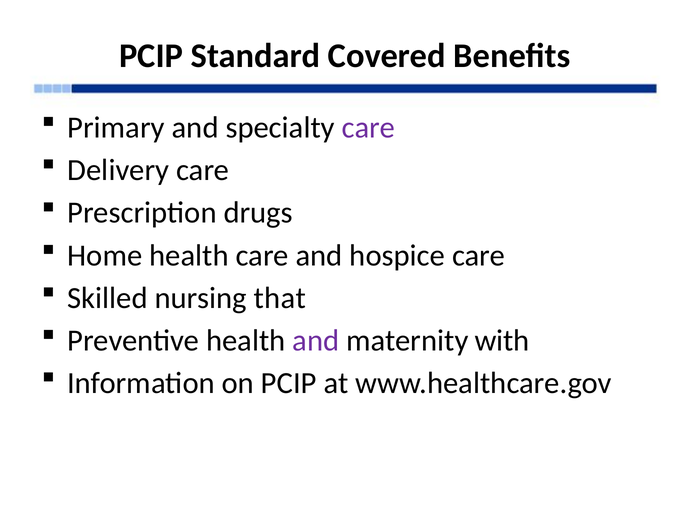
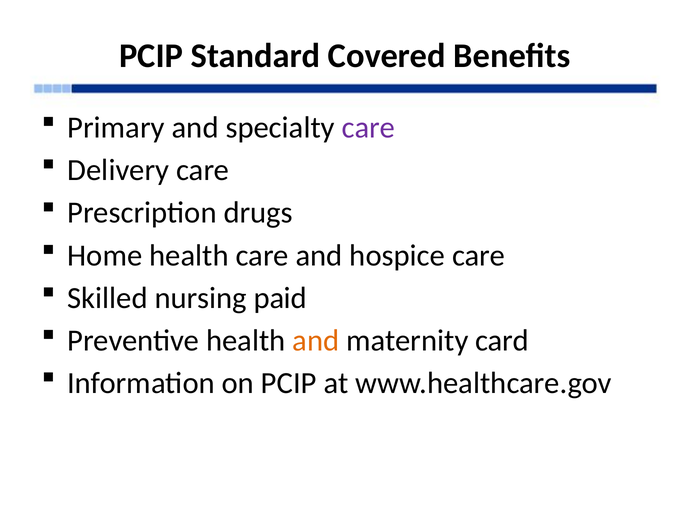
that: that -> paid (280, 298)
and colour: purple -> orange (316, 340)
maternity with: with -> card (502, 340)
